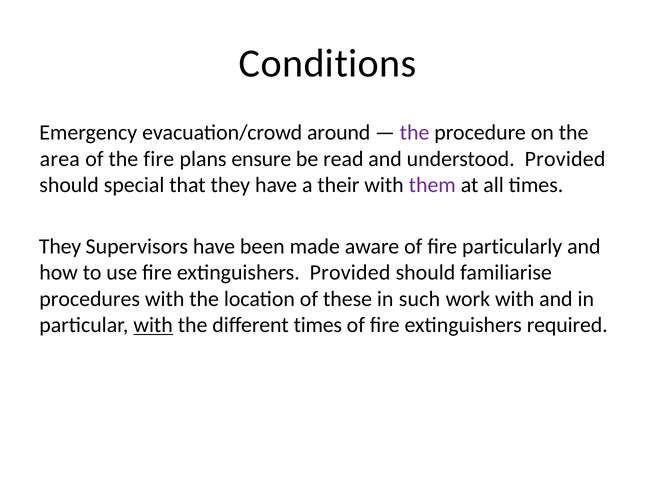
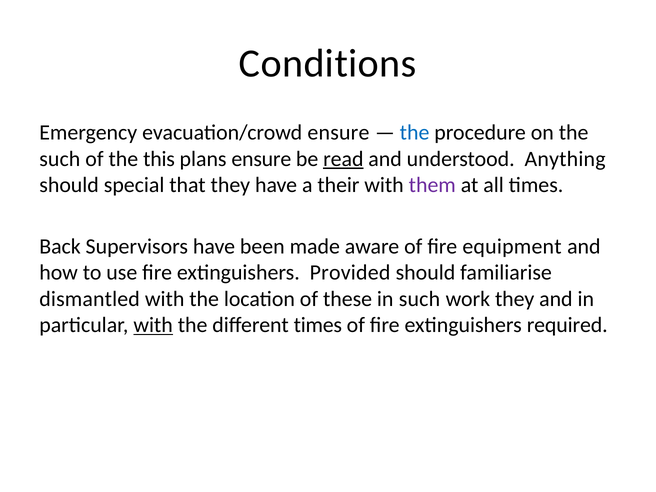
evacuation/crowd around: around -> ensure (338, 133)
the colour: purple -> blue (415, 133)
area: area -> such (60, 159)
the fire: fire -> this (159, 159)
read underline: none -> present (343, 159)
understood Provided: Provided -> Anything (565, 159)
They: They -> Back (60, 246)
particularly: particularly -> equipment (512, 246)
procedures: procedures -> dismantled (90, 299)
work with: with -> they (515, 299)
